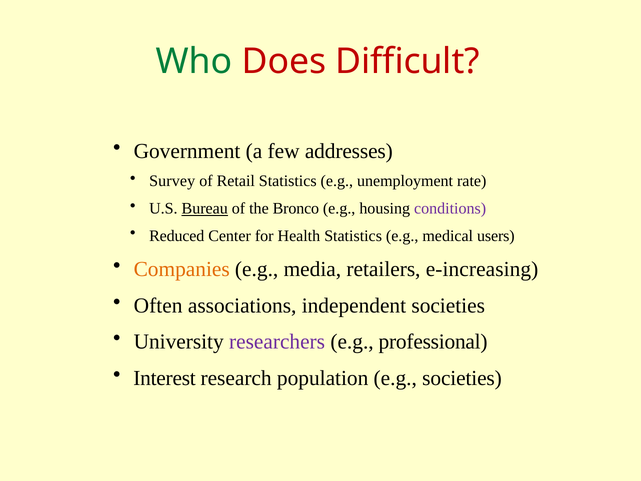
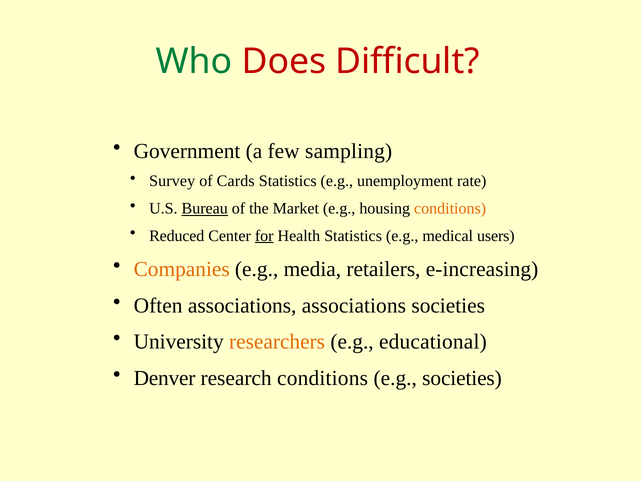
addresses: addresses -> sampling (349, 151)
Retail: Retail -> Cards (236, 181)
Bronco: Bronco -> Market (296, 208)
conditions colour: purple -> orange (450, 208)
for underline: none -> present (264, 236)
associations independent: independent -> associations (354, 305)
researchers colour: purple -> orange (277, 342)
professional: professional -> educational (433, 342)
Interest: Interest -> Denver (165, 378)
research population: population -> conditions (323, 378)
